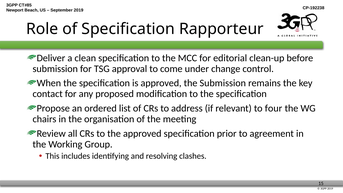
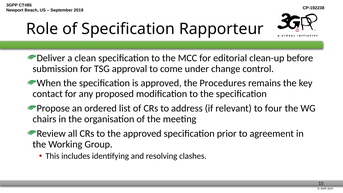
the Submission: Submission -> Procedures (223, 83)
